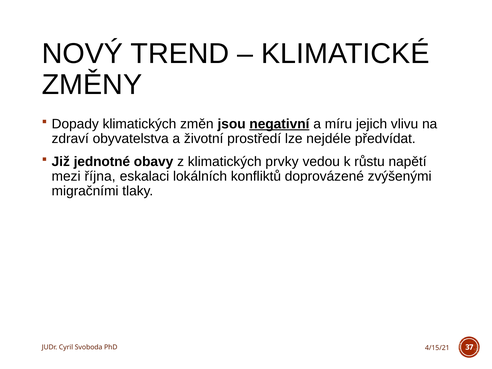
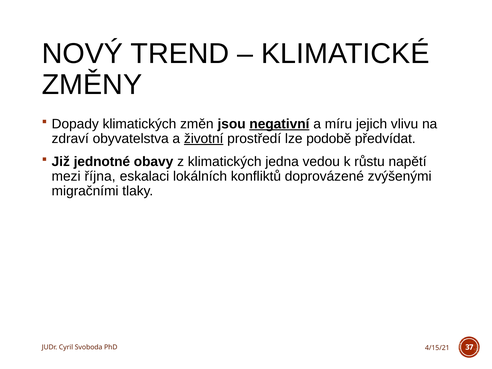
životní underline: none -> present (204, 139)
nejdéle: nejdéle -> podobě (329, 139)
prvky: prvky -> jedna (282, 162)
